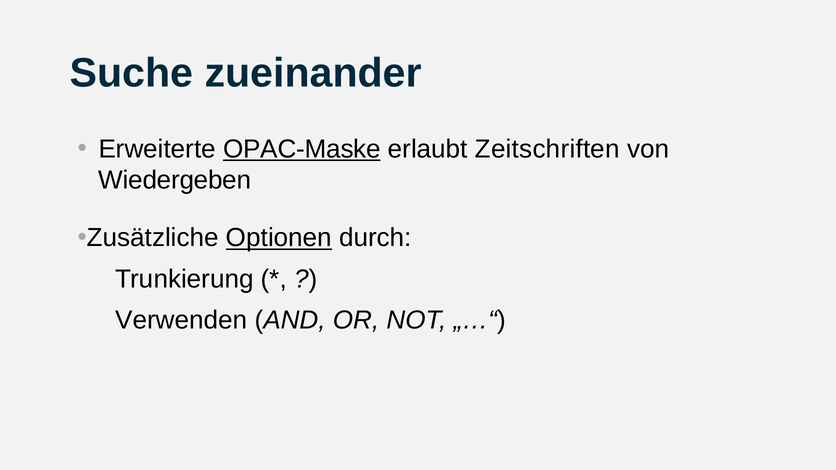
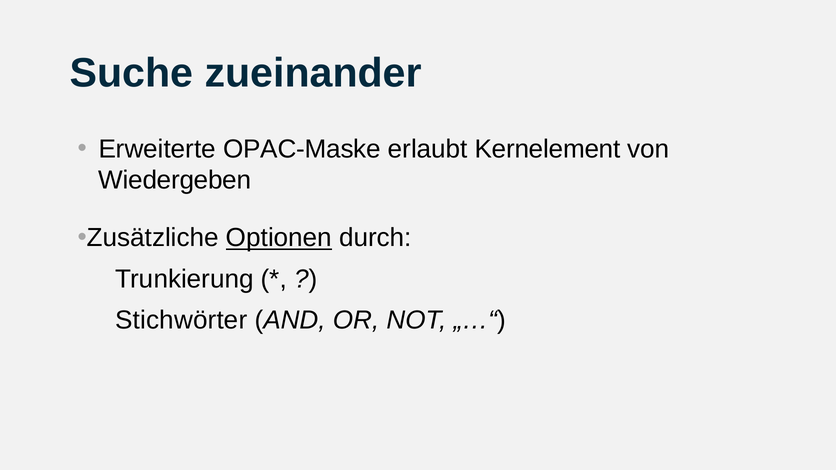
OPAC-Maske underline: present -> none (302, 149)
Zeitschriften: Zeitschriften -> Kernelement (548, 149)
Verwenden: Verwenden -> Stichwörter (181, 320)
